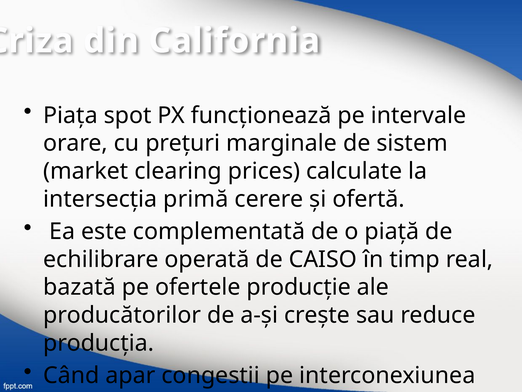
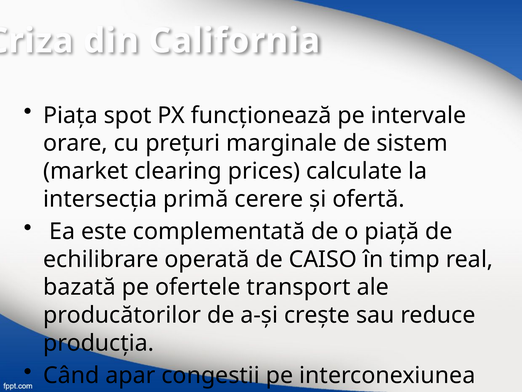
producţie: producţie -> transport (299, 287)
